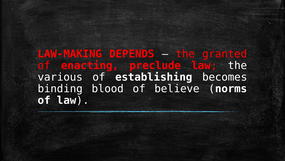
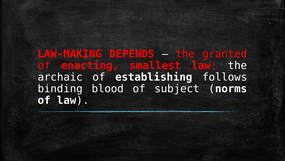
preclude: preclude -> smallest (155, 65)
various: various -> archaic (60, 77)
becomes: becomes -> follows (225, 77)
believe: believe -> subject (177, 88)
